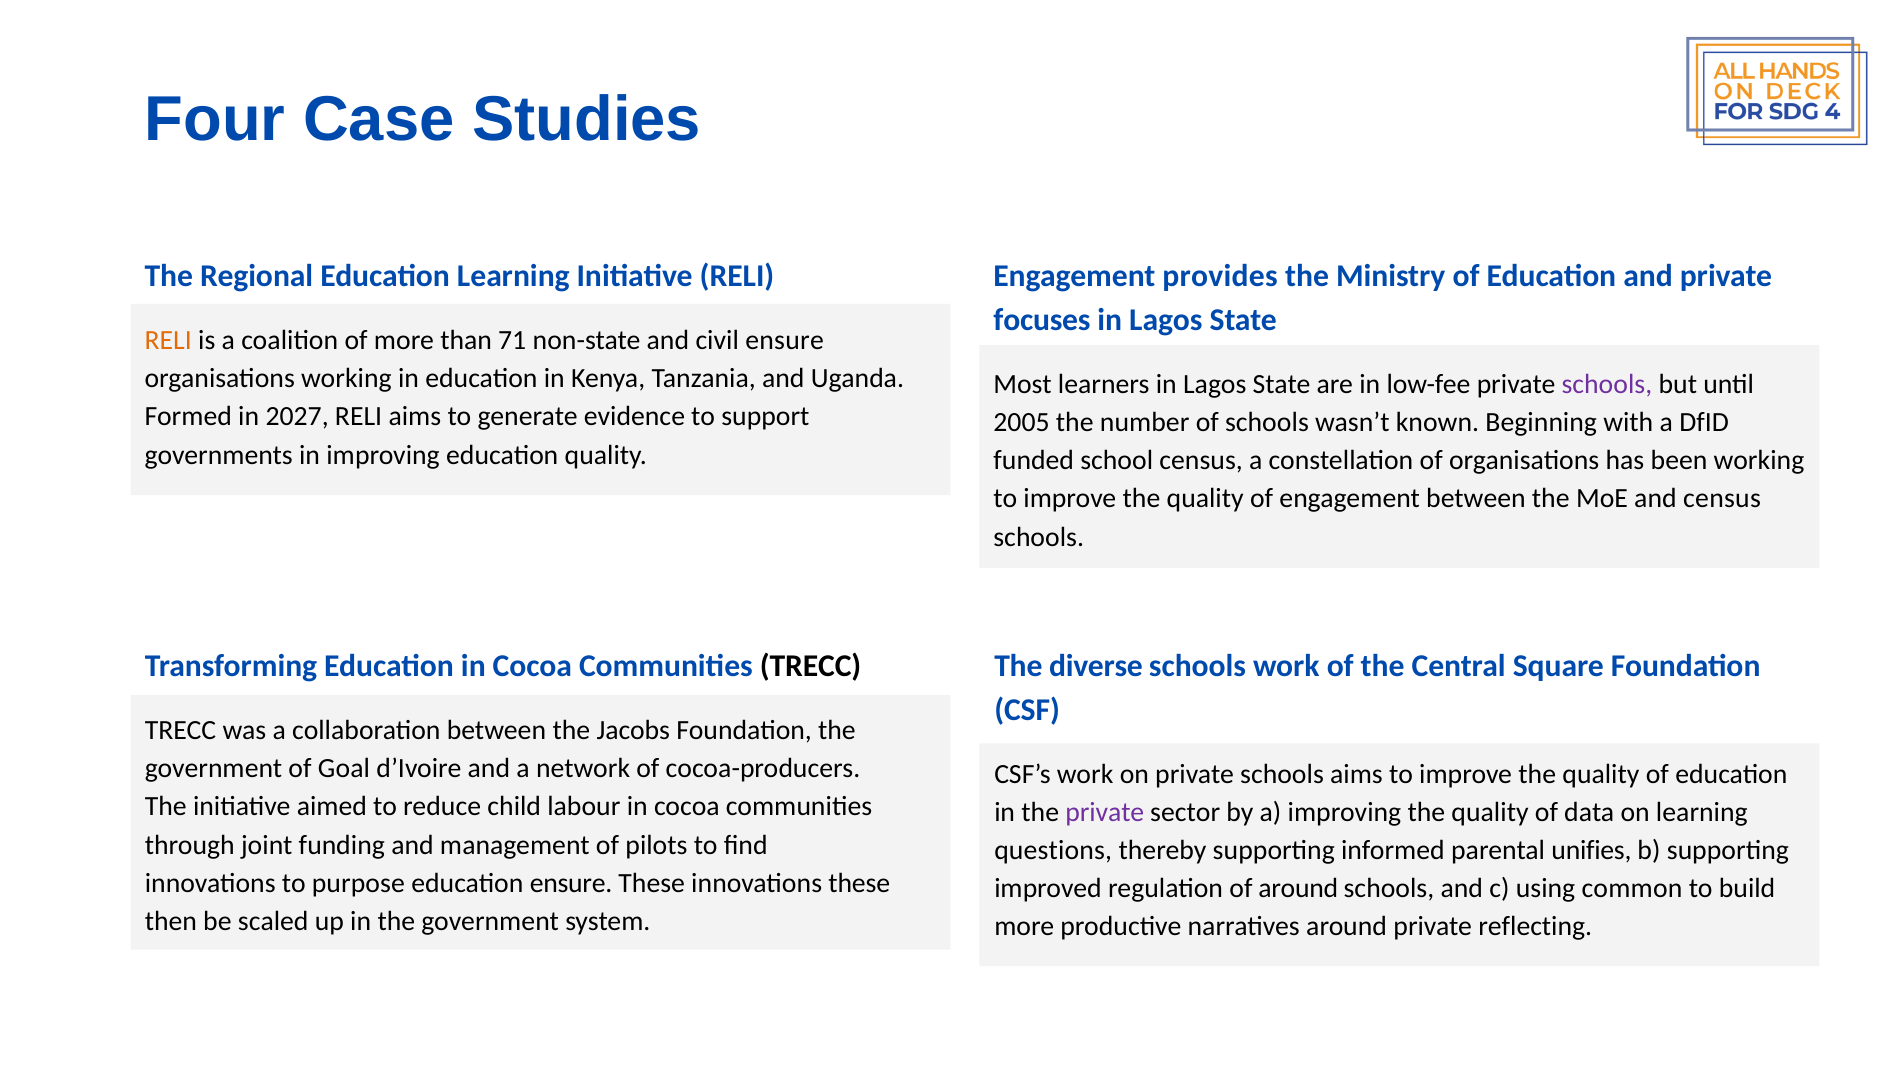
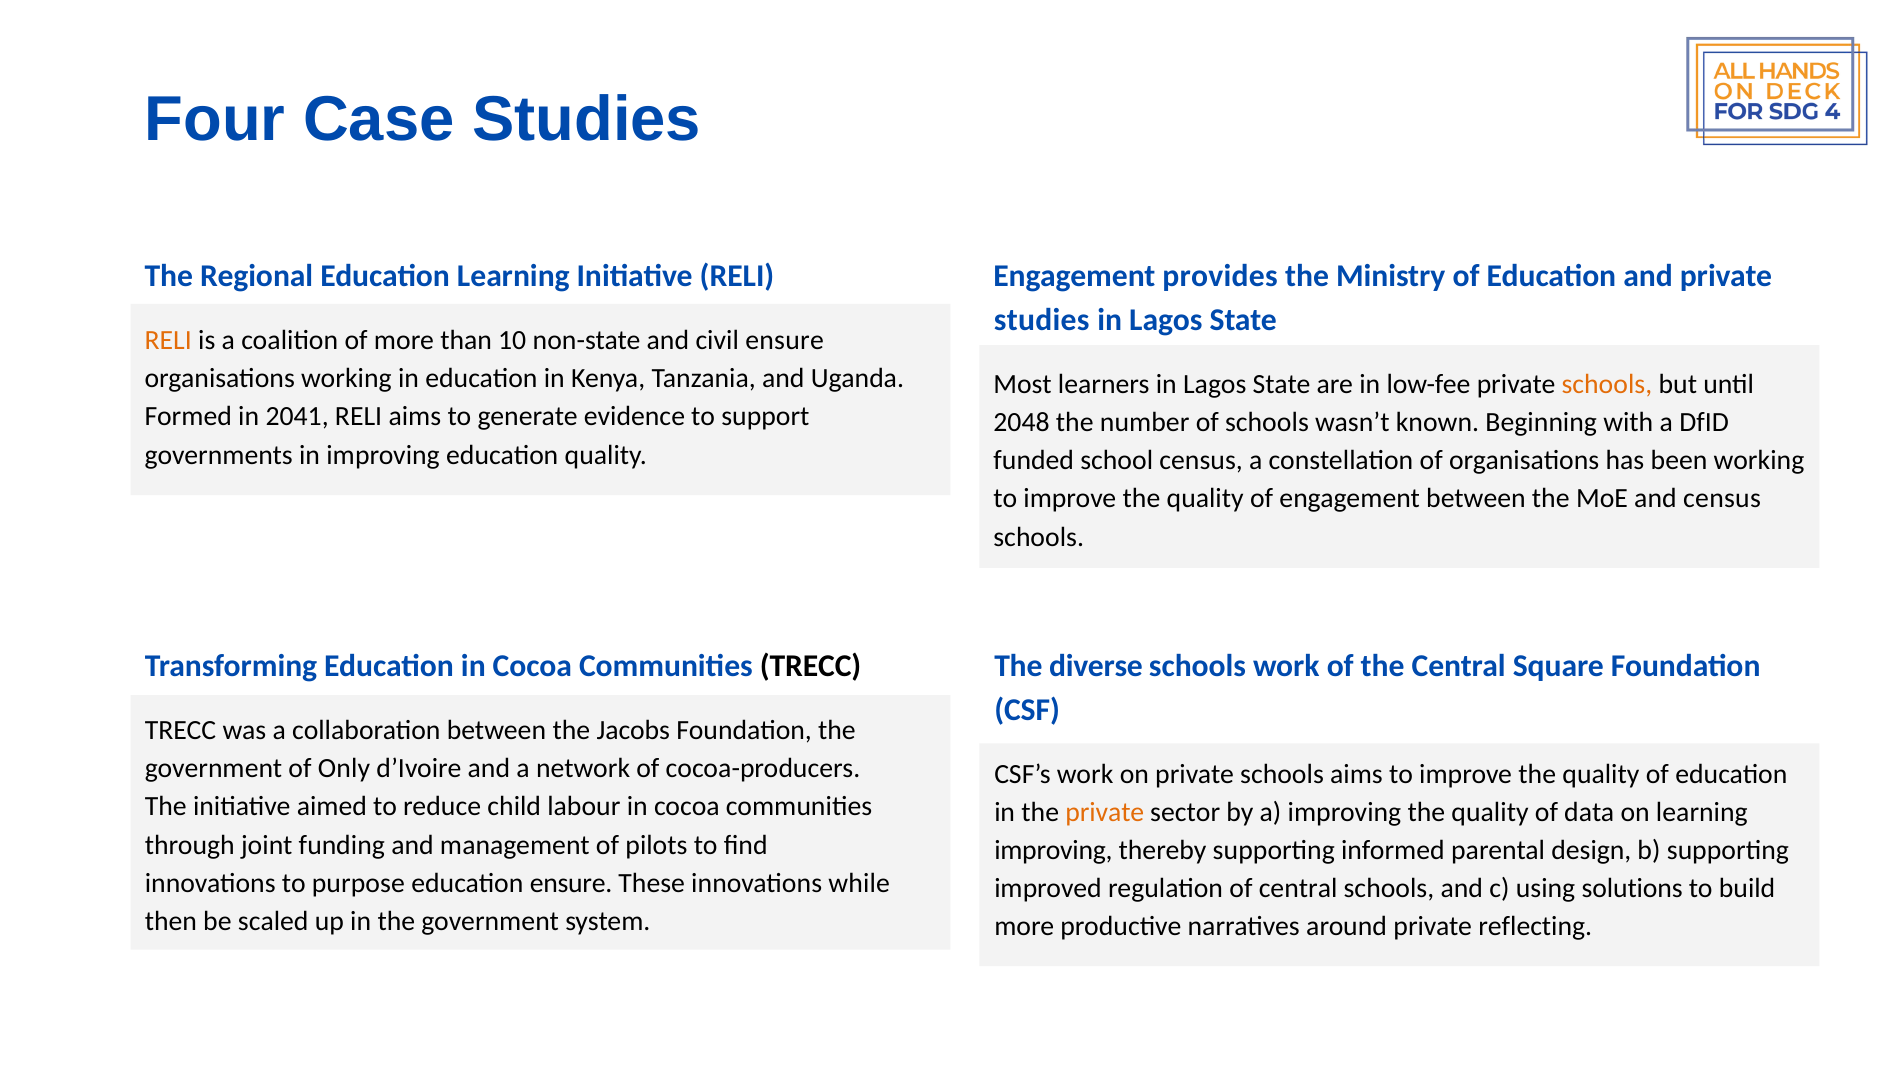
focuses: focuses -> studies (1042, 320)
71: 71 -> 10 (512, 340)
schools colour: purple -> orange (1607, 384)
2027: 2027 -> 2041 (297, 417)
2005: 2005 -> 2048 (1022, 422)
Goal: Goal -> Only (344, 769)
private colour: purple -> orange (1105, 812)
questions: questions -> improving (1053, 851)
unifies: unifies -> design (1591, 851)
innovations these: these -> while (859, 883)
of around: around -> central (1298, 889)
common: common -> solutions (1632, 889)
